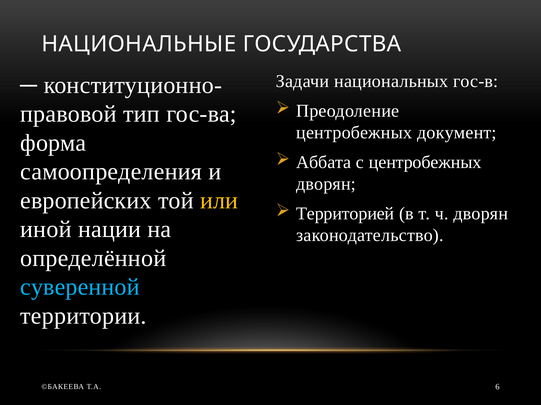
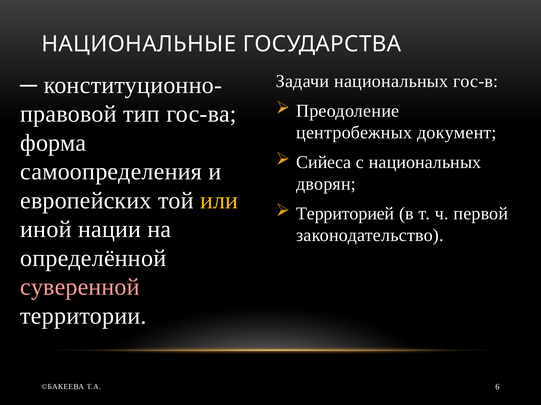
Аббата: Аббата -> Сийеса (324, 162)
с центробежных: центробежных -> национальных (425, 162)
ч дворян: дворян -> первой (481, 214)
суверенной colour: light blue -> pink (80, 288)
